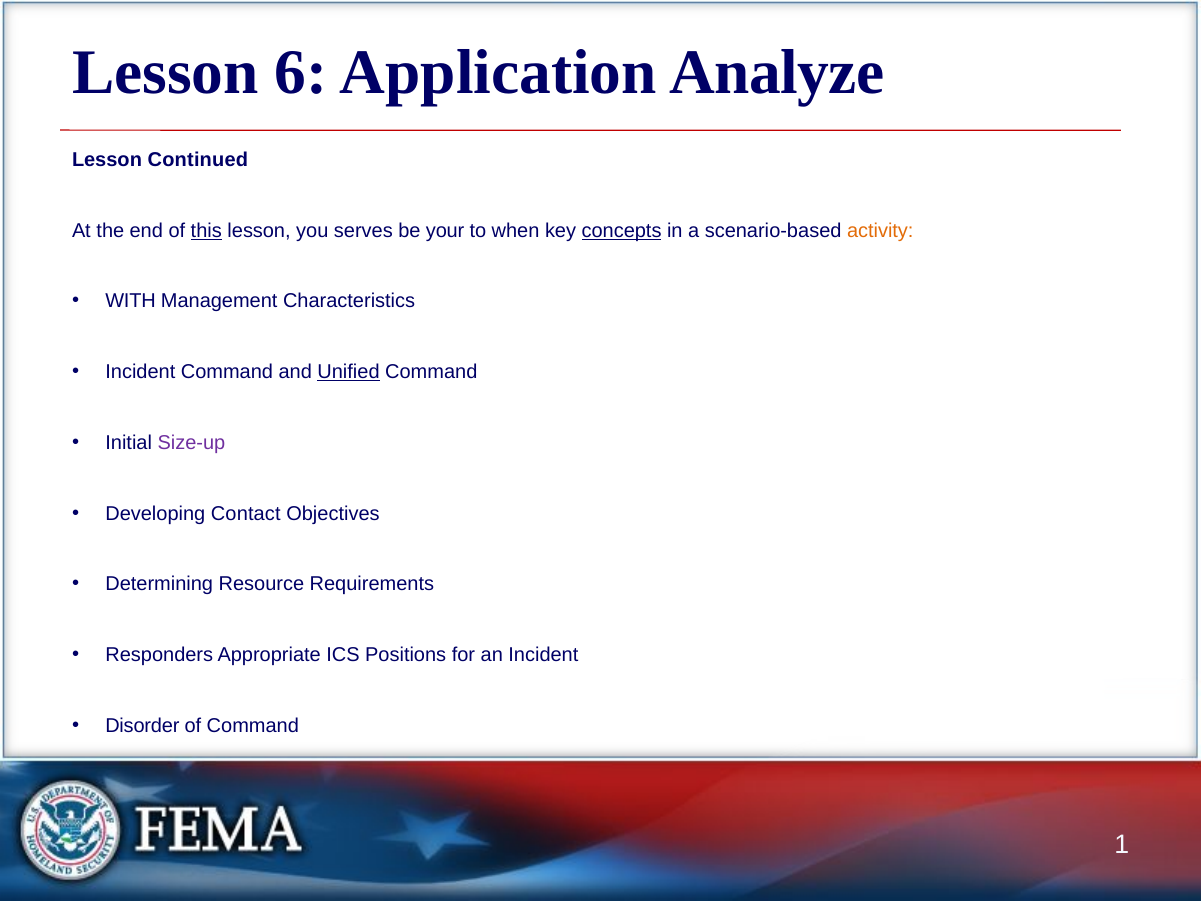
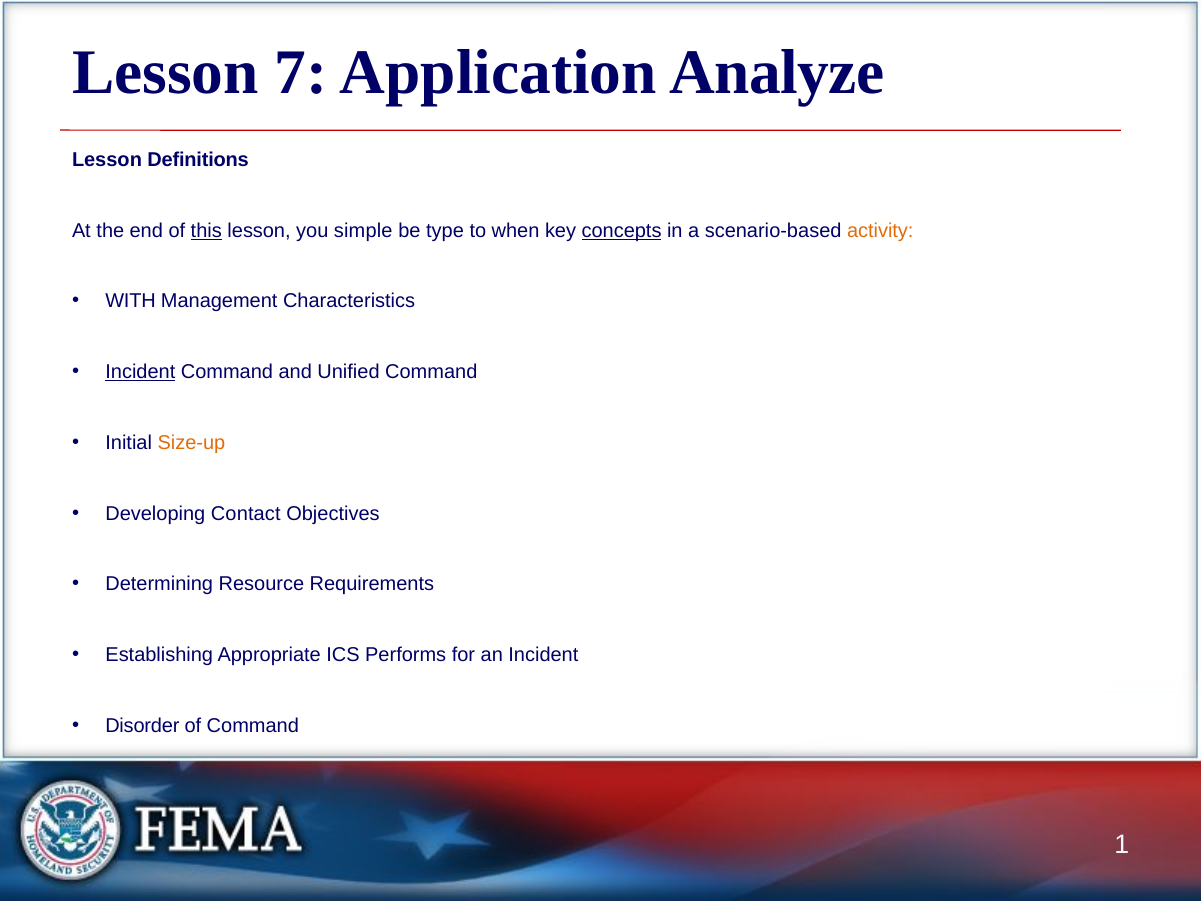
6: 6 -> 7 (301, 72)
Continued: Continued -> Definitions (198, 160)
serves: serves -> simple (363, 230)
your: your -> type (445, 230)
Incident underline: none -> present (140, 372)
Unified underline: present -> none (349, 372)
Size-up colour: purple -> orange (191, 443)
Responders: Responders -> Establishing (159, 655)
Positions: Positions -> Performs (406, 655)
